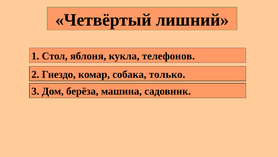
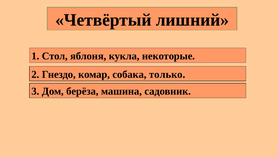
телефонов: телефонов -> некоторые (169, 56)
